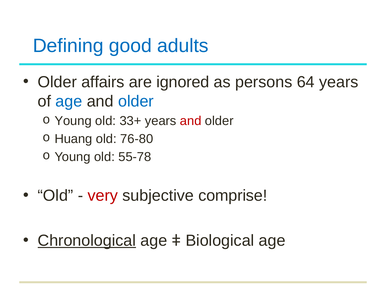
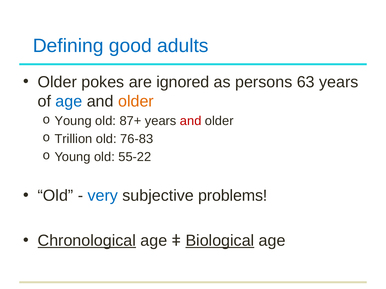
affairs: affairs -> pokes (103, 82)
64: 64 -> 63 (306, 82)
older colour: blue -> orange (136, 101)
33+: 33+ -> 87+ (130, 121)
Huang: Huang -> Trillion (73, 139)
76-80: 76-80 -> 76-83 (137, 139)
55-78: 55-78 -> 55-22 (135, 157)
very colour: red -> blue (103, 196)
comprise: comprise -> problems (233, 196)
Biological underline: none -> present (220, 241)
